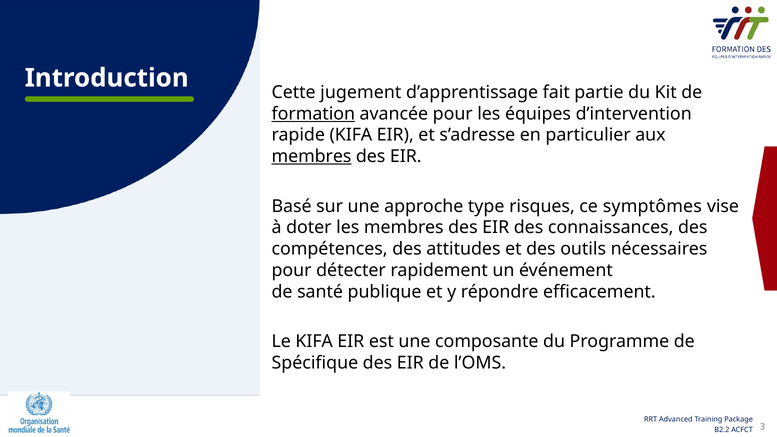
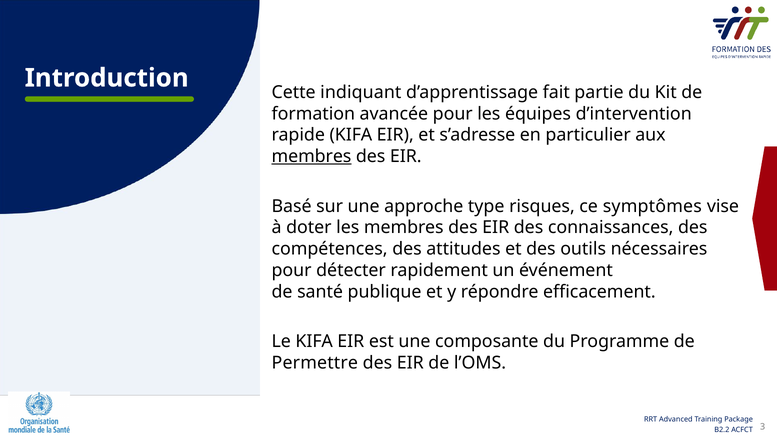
jugement: jugement -> indiquant (361, 92)
formation underline: present -> none (313, 114)
Spécifique: Spécifique -> Permettre (315, 363)
